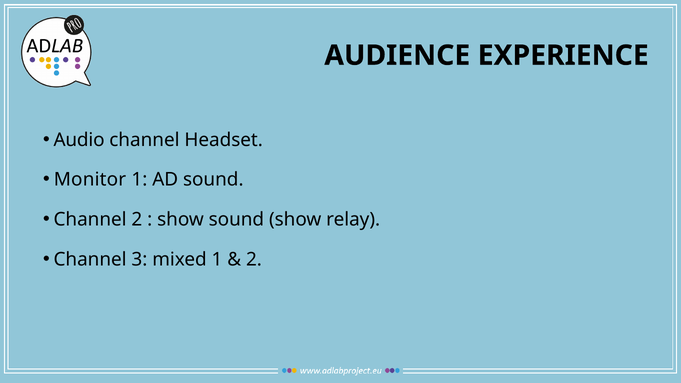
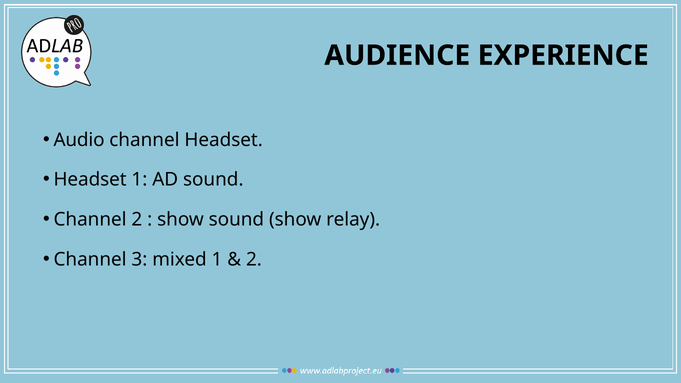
Monitor: Monitor -> Headset (90, 180)
